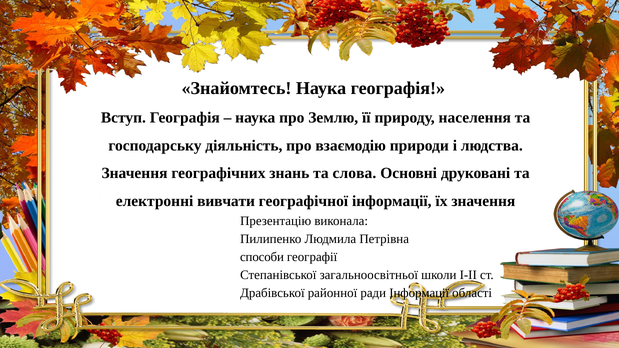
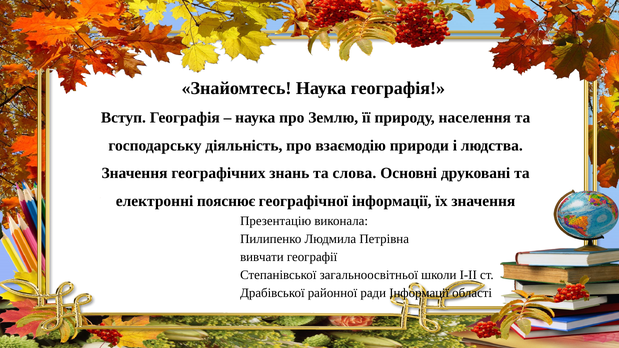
вивчати: вивчати -> пояснює (226, 201)
способи: способи -> вивчати (262, 257)
